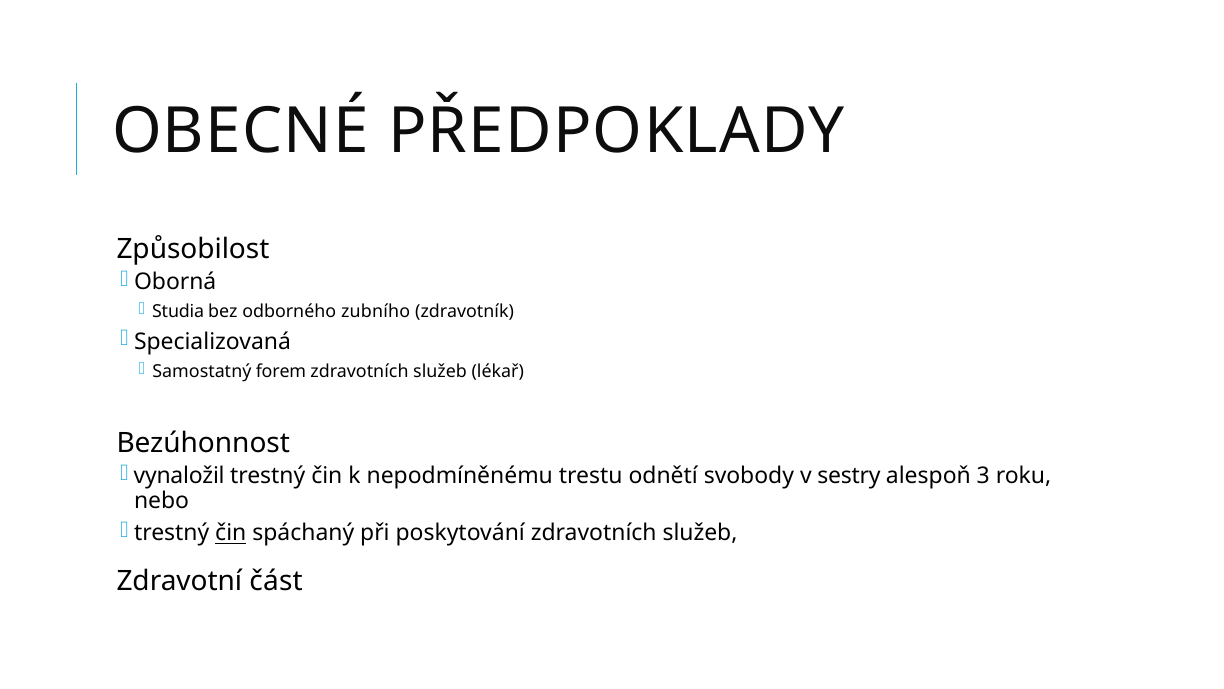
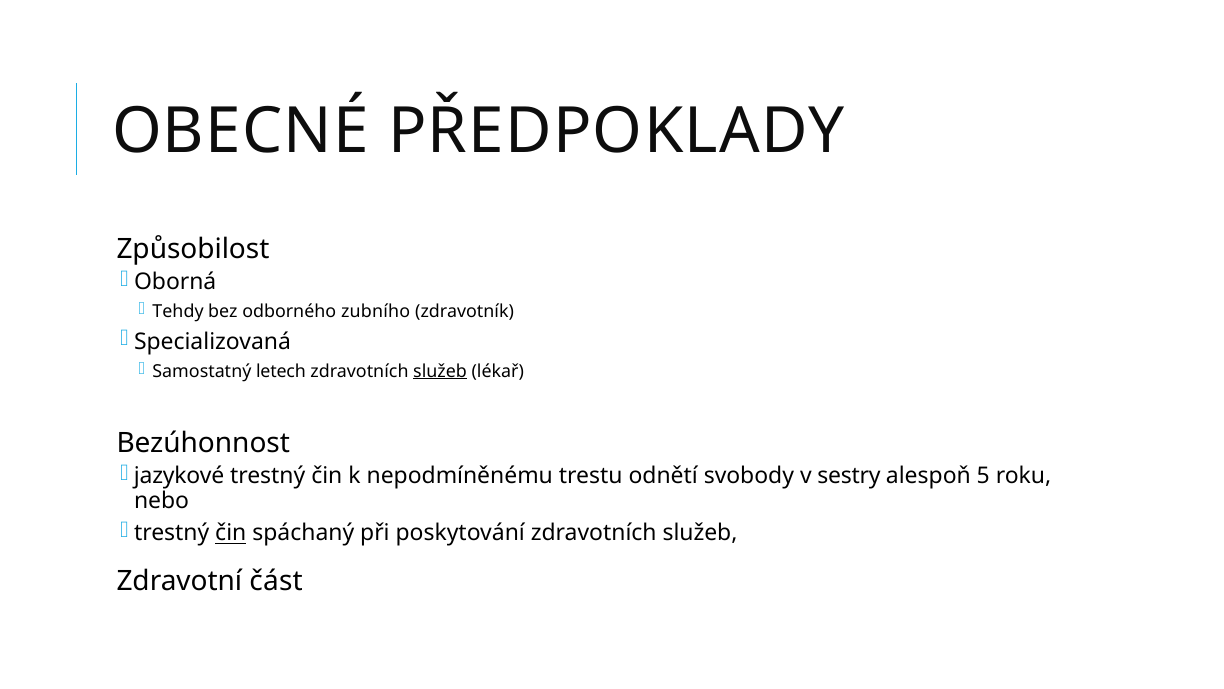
Studia: Studia -> Tehdy (178, 312)
forem: forem -> letech (281, 371)
služeb underline: none -> present (440, 371)
vynaložil: vynaložil -> jazykové (179, 476)
3: 3 -> 5 (983, 476)
